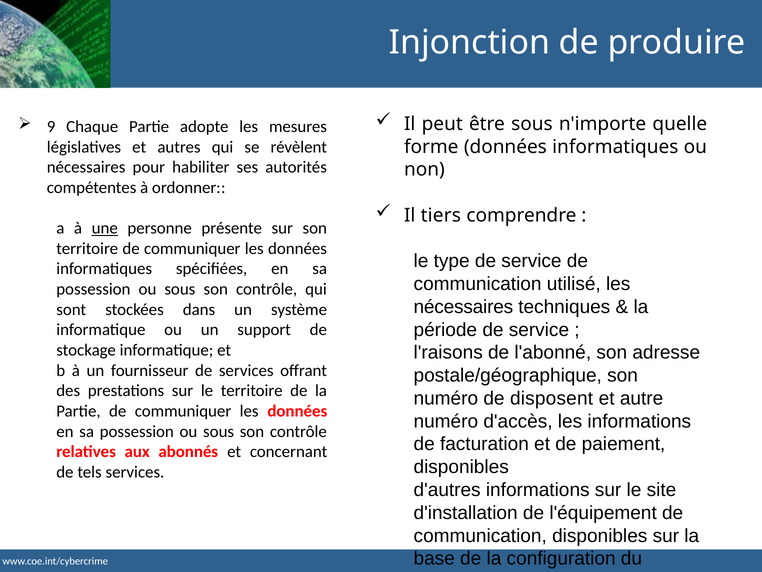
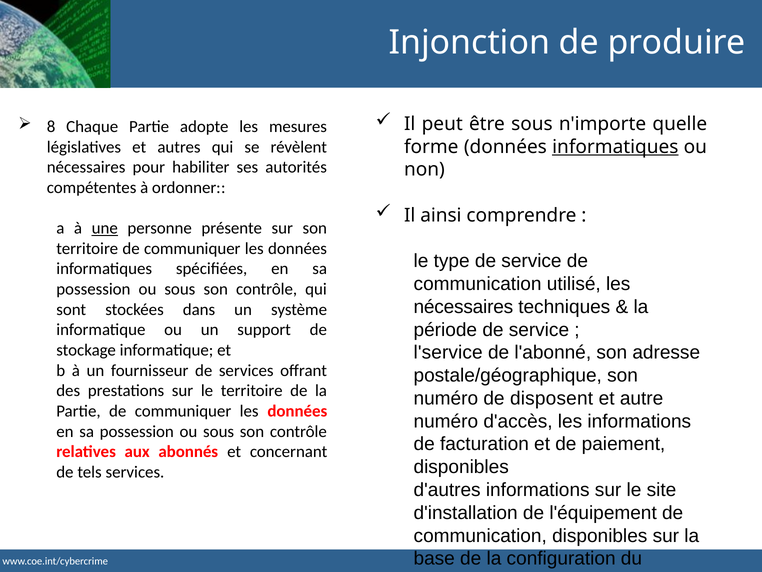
9: 9 -> 8 (51, 126)
informatiques underline: none -> present (615, 147)
tiers: tiers -> ainsi (441, 215)
l'raisons: l'raisons -> l'service (448, 352)
